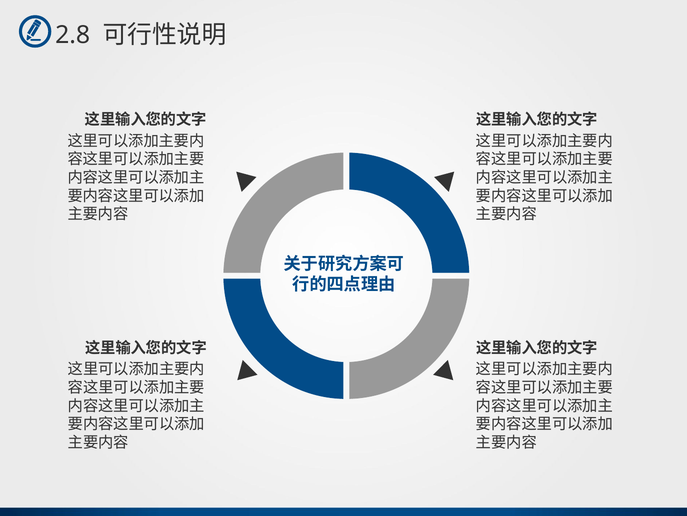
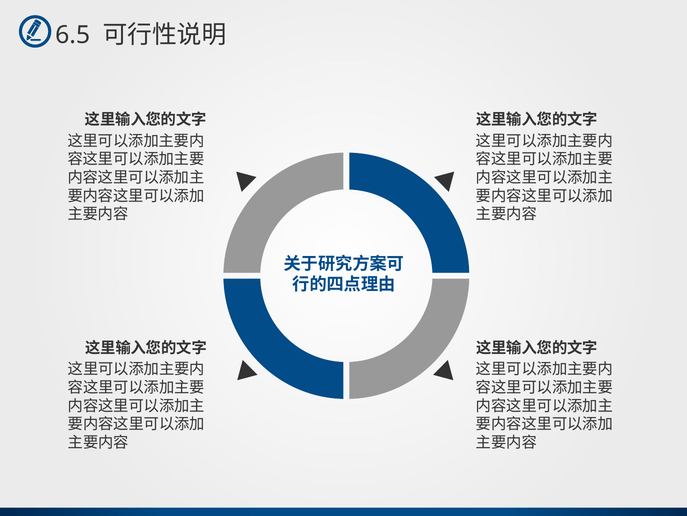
2.8: 2.8 -> 6.5 (73, 35)
